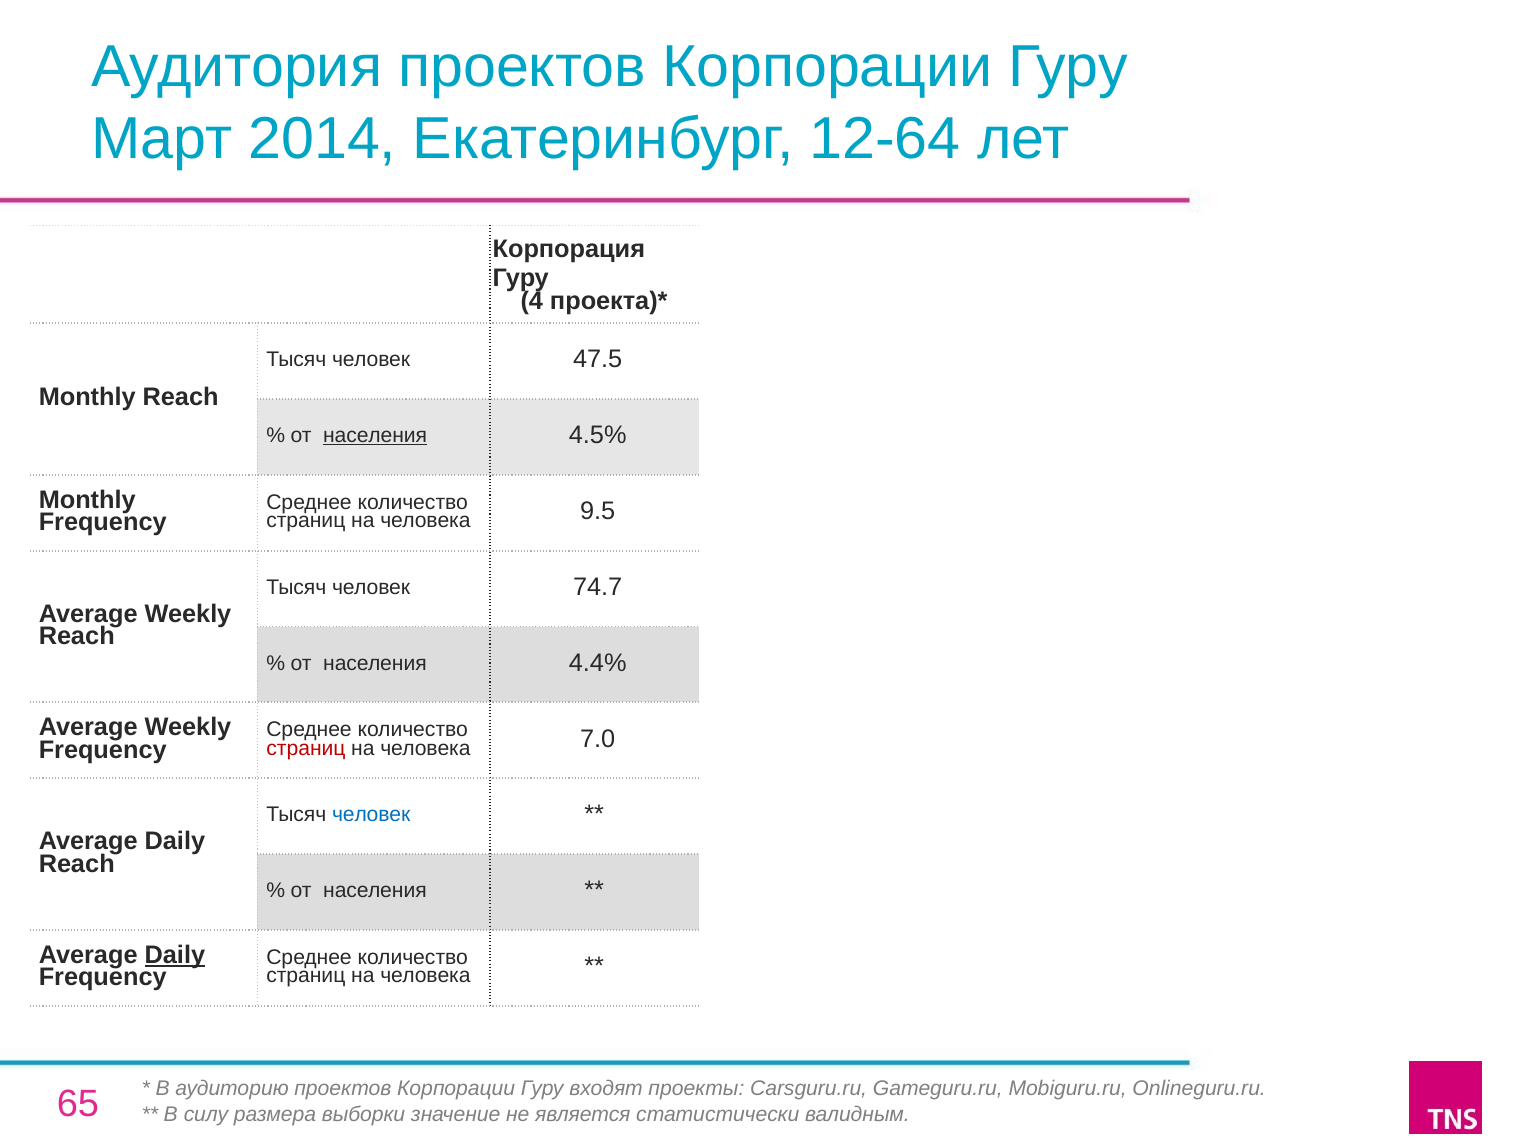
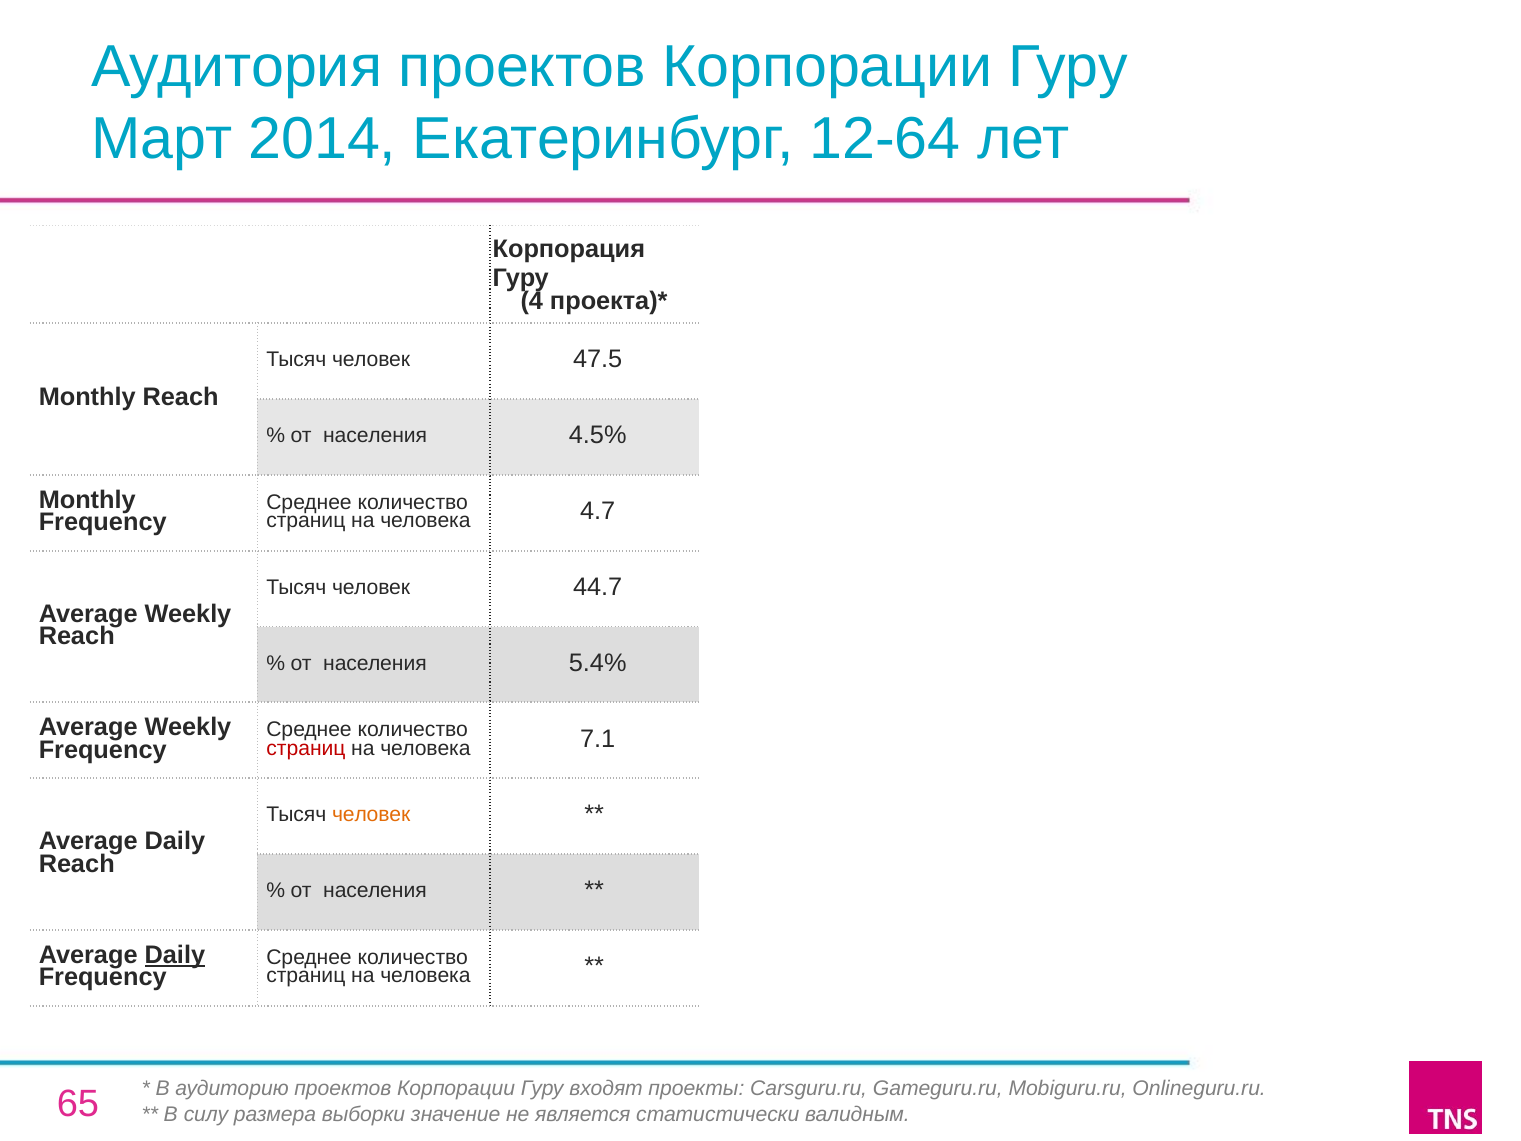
населения underline: present -> none (375, 436)
9.5: 9.5 -> 4.7 (598, 511)
74.7: 74.7 -> 44.7 (598, 587)
4.4%: 4.4% -> 5.4% (598, 663)
7.0: 7.0 -> 7.1 (598, 739)
человек colour: blue -> orange (371, 815)
